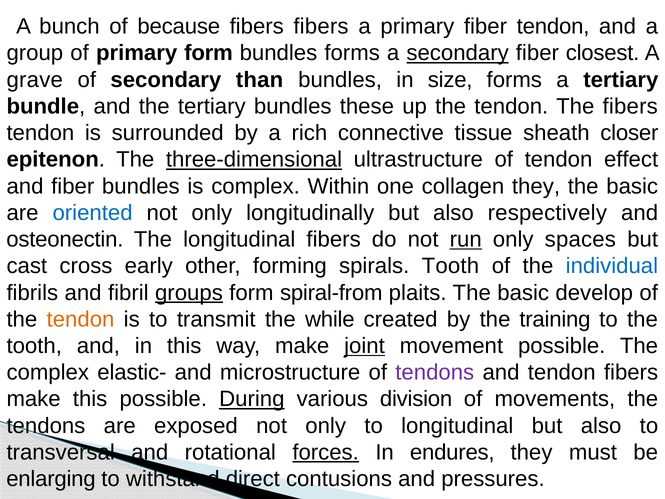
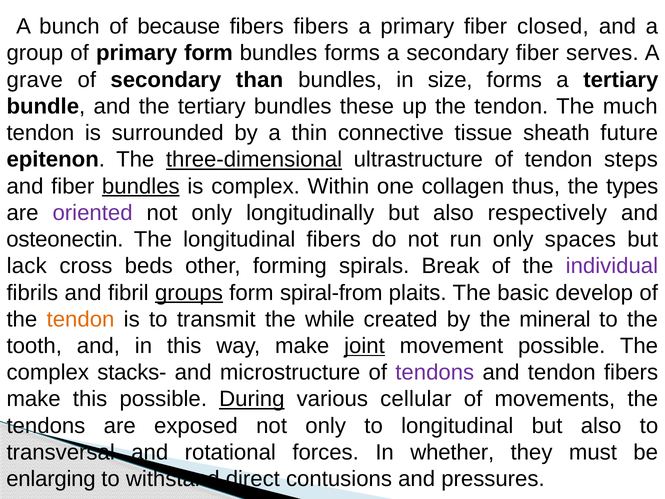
fiber tendon: tendon -> closed (553, 27)
secondary underline: present -> none (458, 53)
closest: closest -> serves (602, 53)
The fibers: fibers -> much (630, 106)
rich: rich -> thin (309, 133)
closer: closer -> future (629, 133)
effect: effect -> steps (631, 160)
bundles underline: none -> present (141, 186)
collagen they: they -> thus (536, 186)
basic: basic -> types (632, 186)
oriented colour: blue -> purple (93, 213)
run underline: present -> none (466, 239)
cast: cast -> lack (27, 266)
early: early -> beds (149, 266)
spirals Tooth: Tooth -> Break (451, 266)
individual colour: blue -> purple (612, 266)
training: training -> mineral (555, 319)
elastic-: elastic- -> stacks- (132, 372)
division: division -> cellular (416, 399)
forces underline: present -> none (326, 452)
endures: endures -> whether (452, 452)
